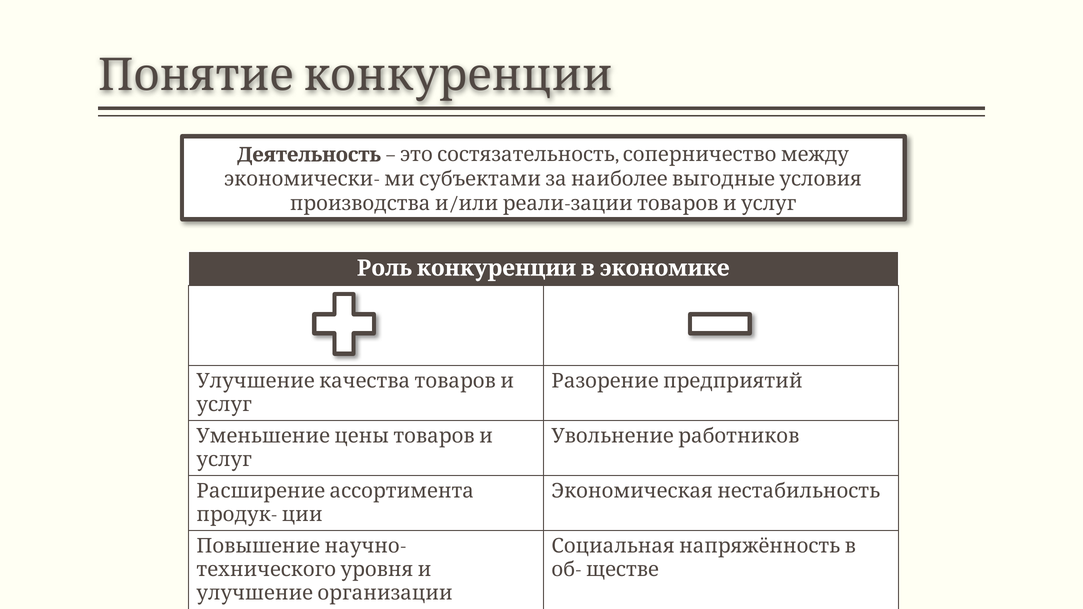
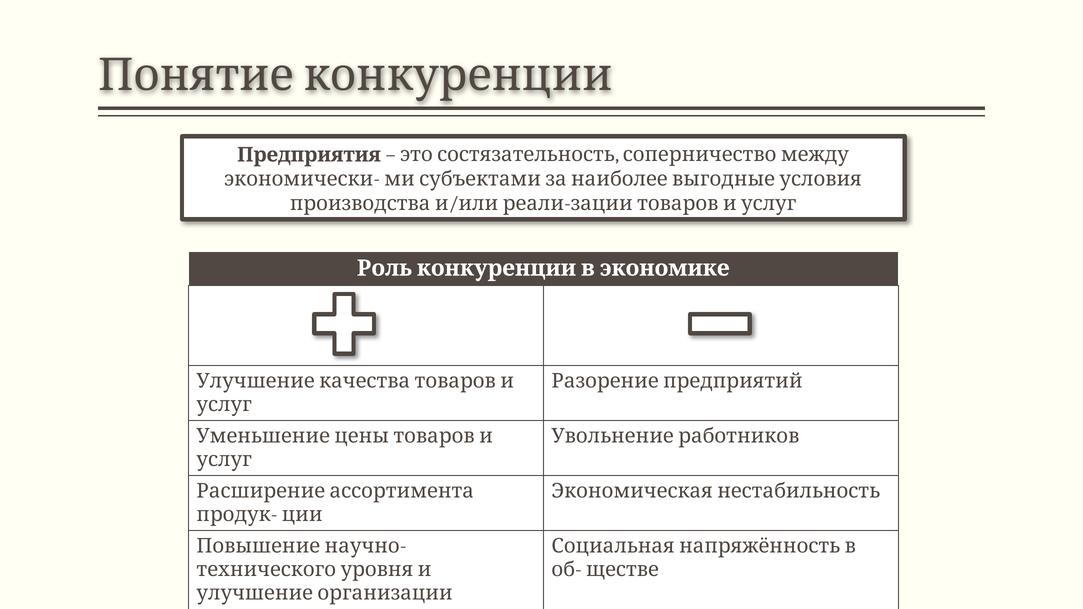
Деятельность: Деятельность -> Предприятия (309, 155)
